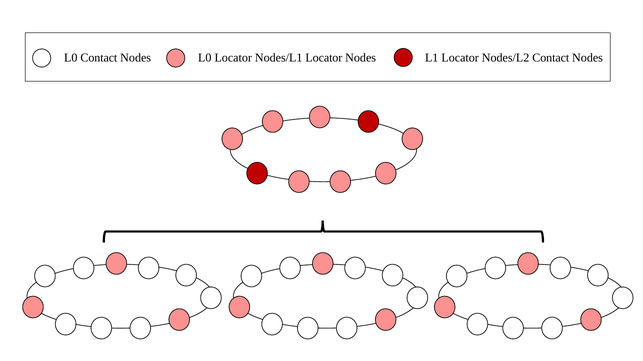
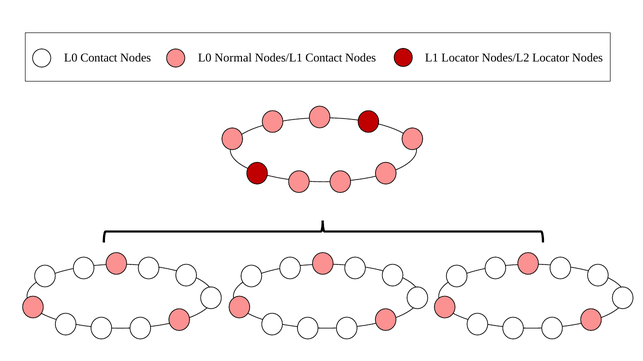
L0 Locator: Locator -> Normal (233, 58)
Nodes/L1 Locator: Locator -> Contact (324, 58)
Nodes/L2 Contact: Contact -> Locator (551, 58)
